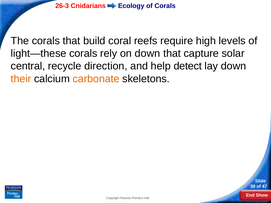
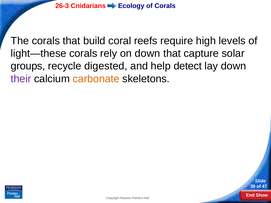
central: central -> groups (28, 66)
direction: direction -> digested (106, 66)
their colour: orange -> purple (21, 79)
